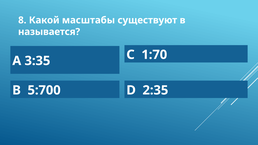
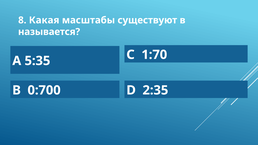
Какой: Какой -> Какая (44, 20)
3:35: 3:35 -> 5:35 (37, 61)
5:700: 5:700 -> 0:700 (44, 90)
